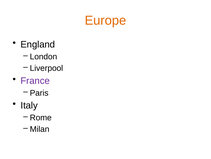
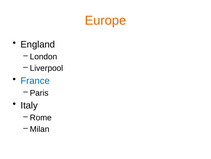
France colour: purple -> blue (35, 80)
